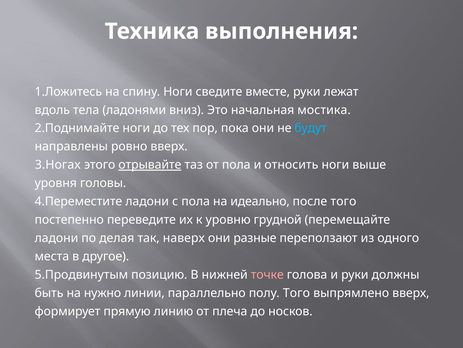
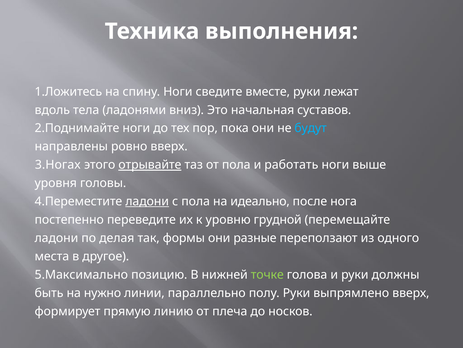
мостика: мостика -> суставов (324, 110)
относить: относить -> работать (291, 165)
ладони underline: none -> present (147, 201)
после того: того -> нога (344, 201)
наверх: наверх -> формы (184, 238)
5.Продвинутым: 5.Продвинутым -> 5.Максимально (81, 274)
точке colour: pink -> light green (267, 274)
полу Того: Того -> Руки (297, 292)
